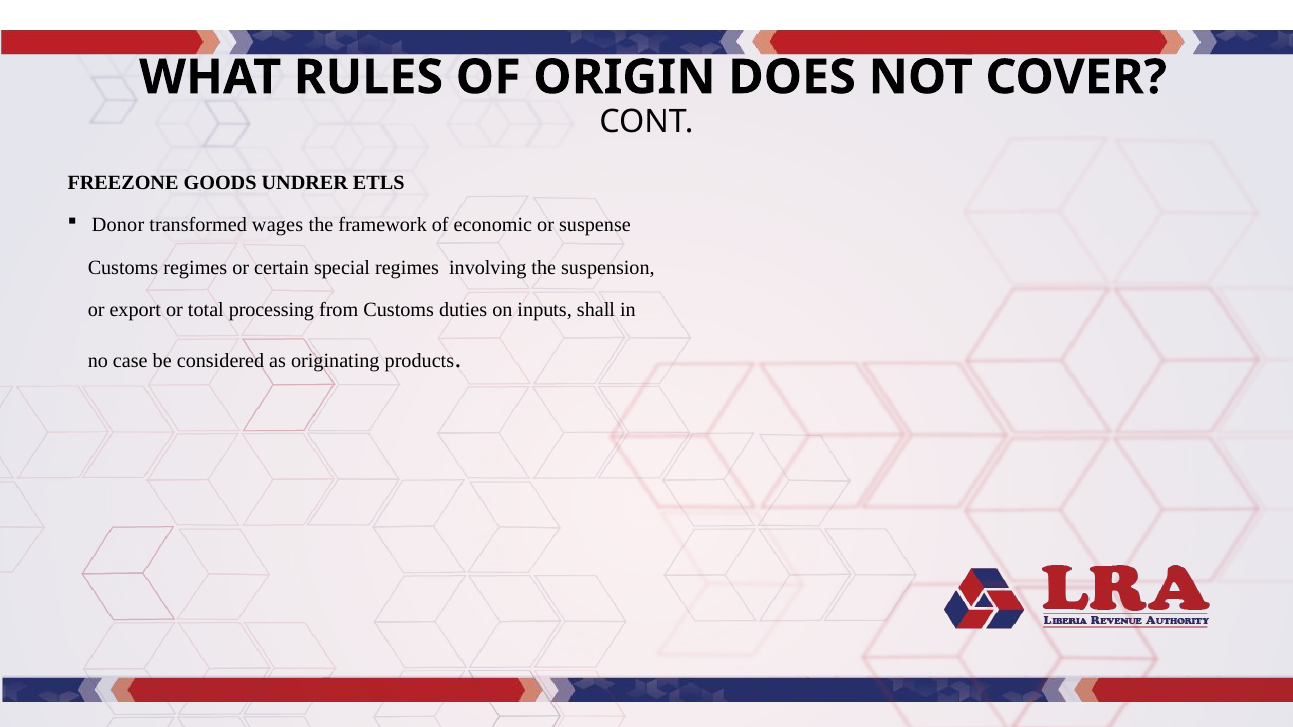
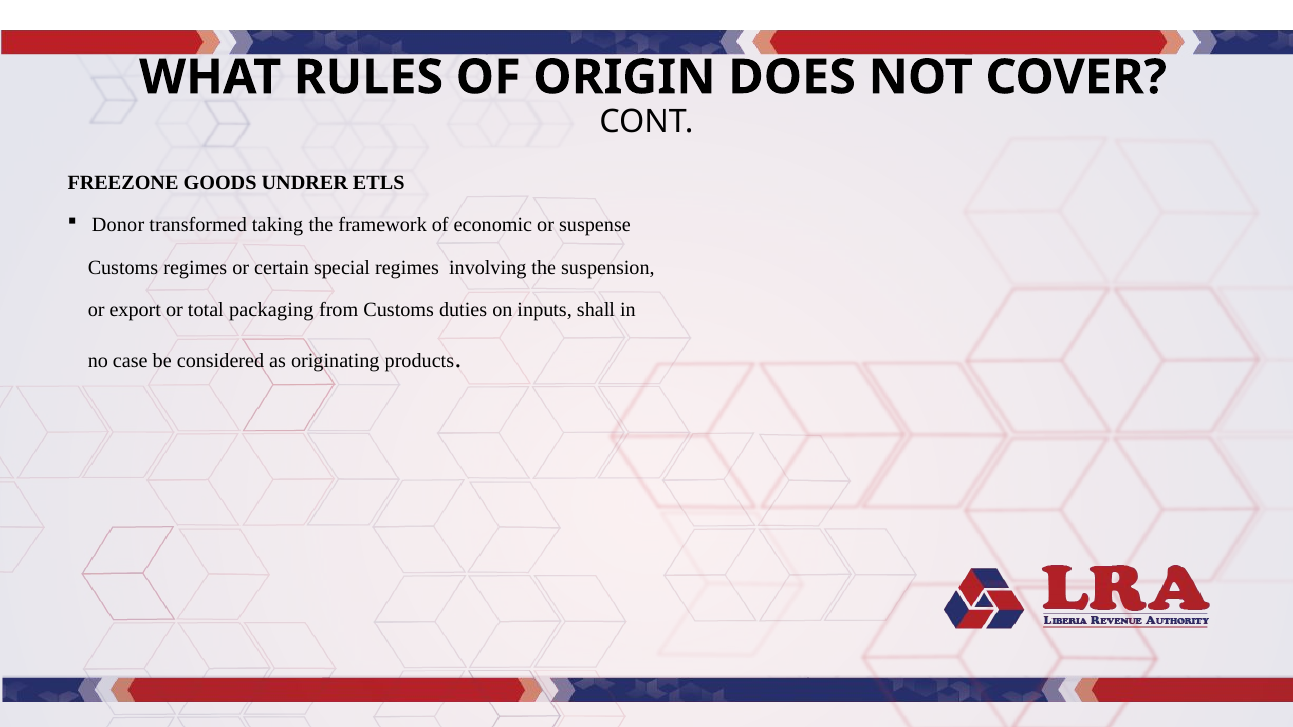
wages: wages -> taking (278, 225)
processing: processing -> packaging (271, 310)
